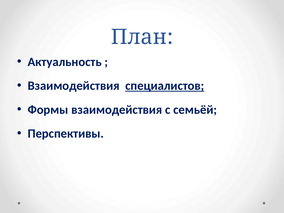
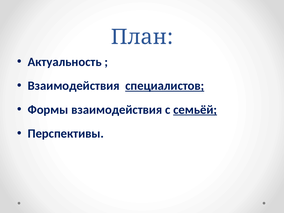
семьёй underline: none -> present (195, 110)
